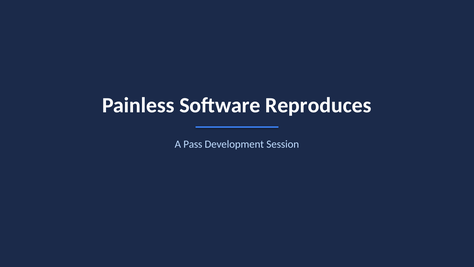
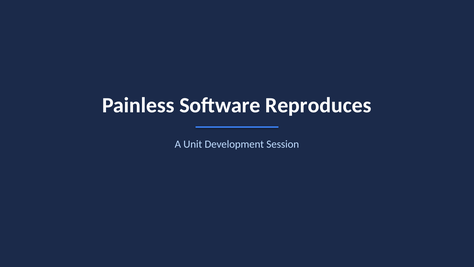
Pass: Pass -> Unit (193, 144)
